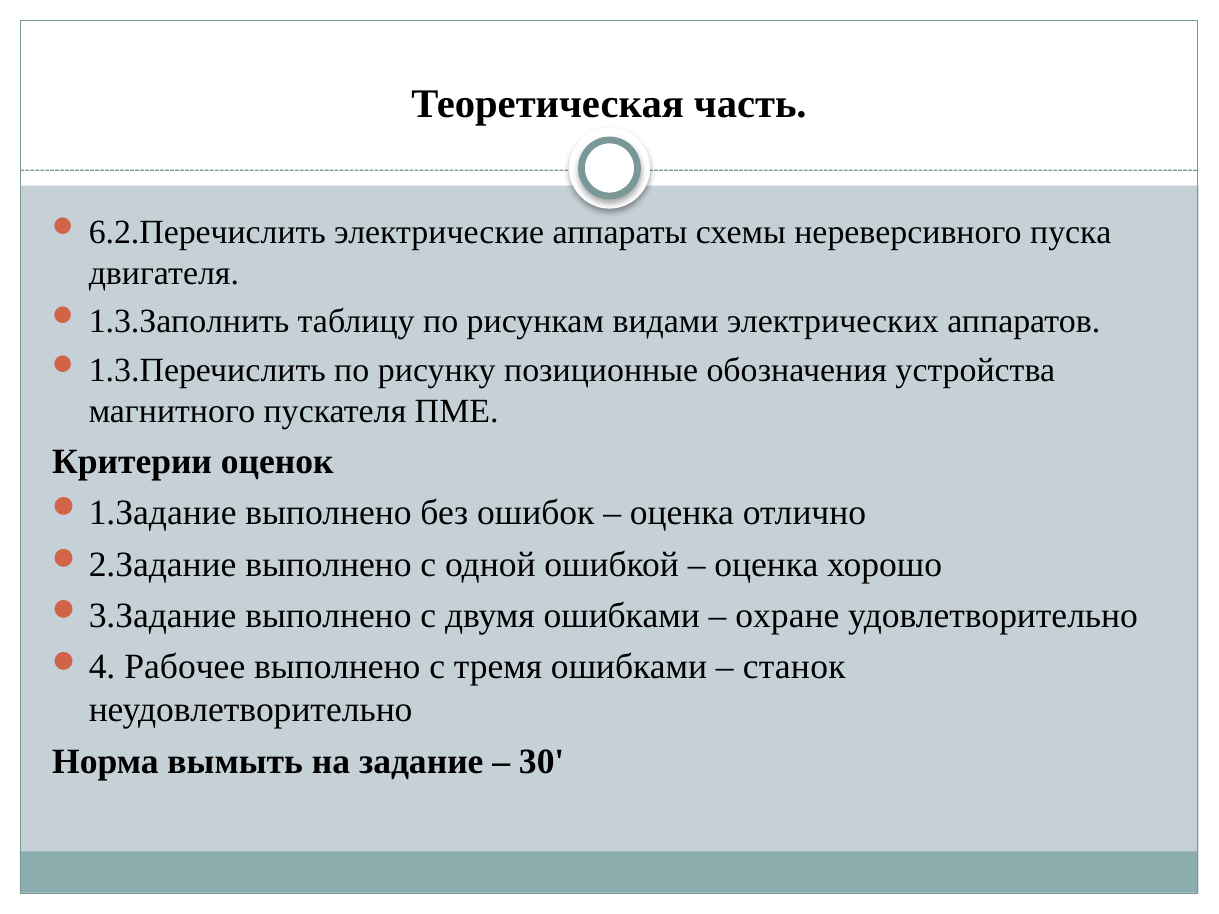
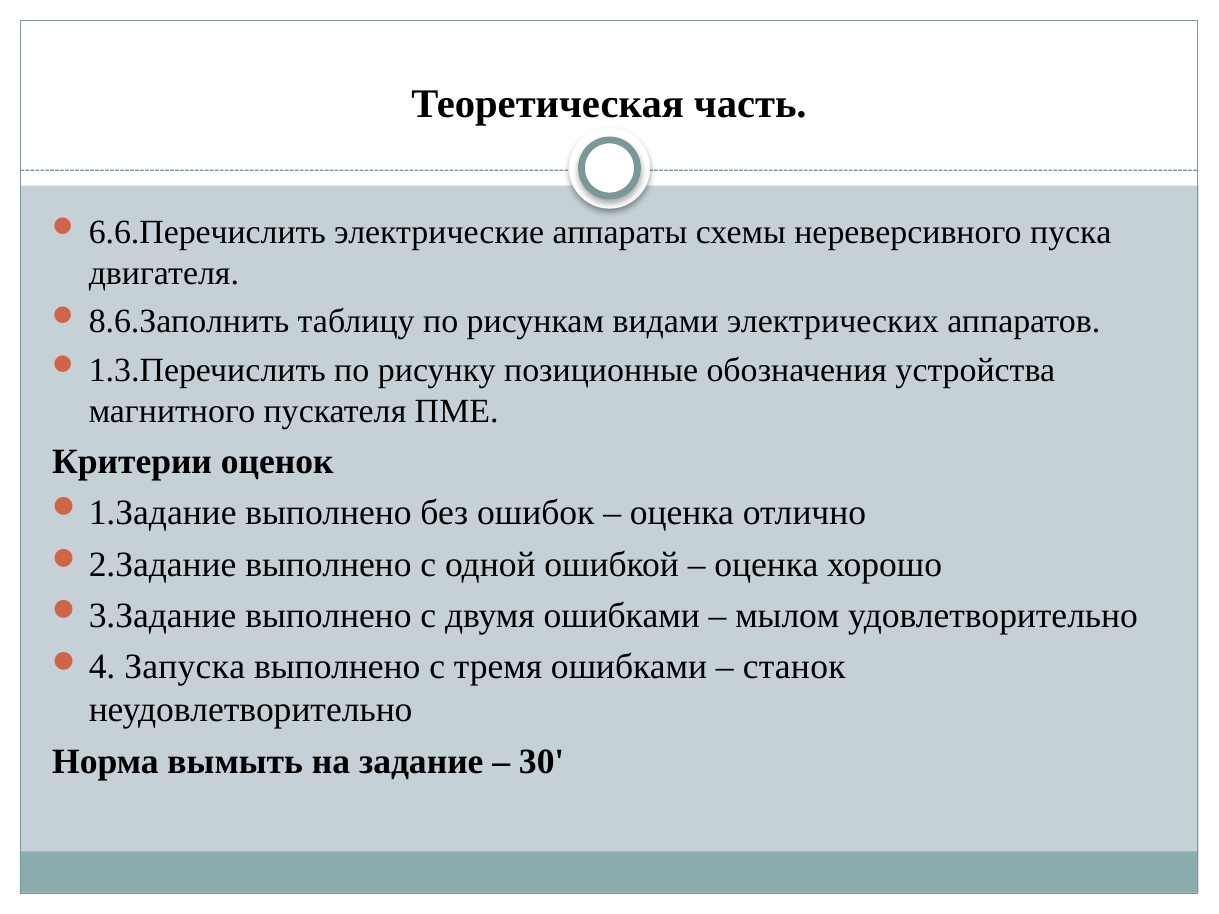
6.2.Перечислить: 6.2.Перечислить -> 6.6.Перечислить (207, 232)
1.3.Заполнить: 1.3.Заполнить -> 8.6.Заполнить (189, 322)
охране: охране -> мылом (787, 616)
Рабочее: Рабочее -> Запуска (185, 667)
